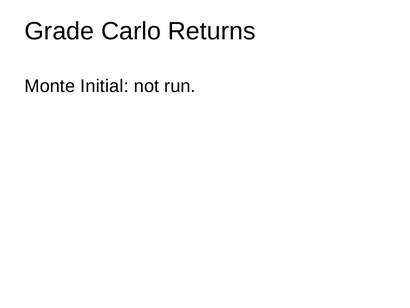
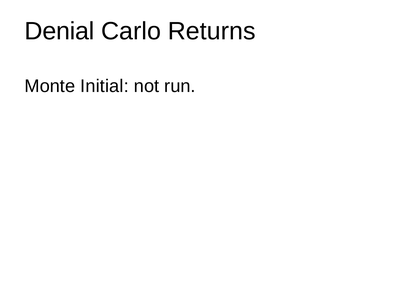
Grade: Grade -> Denial (59, 31)
